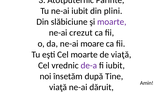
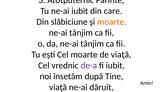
plini: plini -> care (113, 11)
moarte colour: purple -> orange (112, 22)
crezut: crezut -> tânjim (81, 33)
da ne-ai moare: moare -> tânjim (92, 43)
